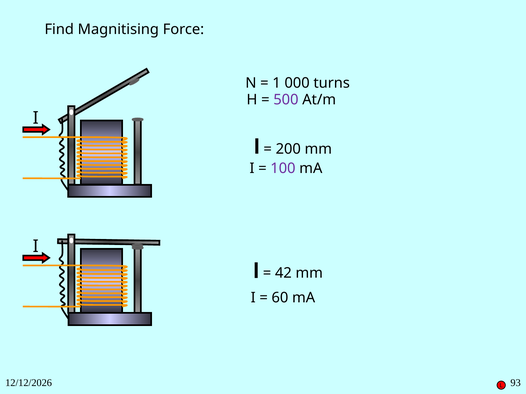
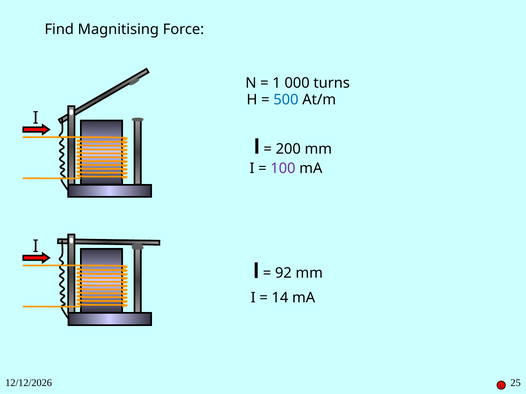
500 colour: purple -> blue (286, 100)
42: 42 -> 92 (283, 273)
60: 60 -> 14 (280, 298)
93: 93 -> 25 (516, 383)
